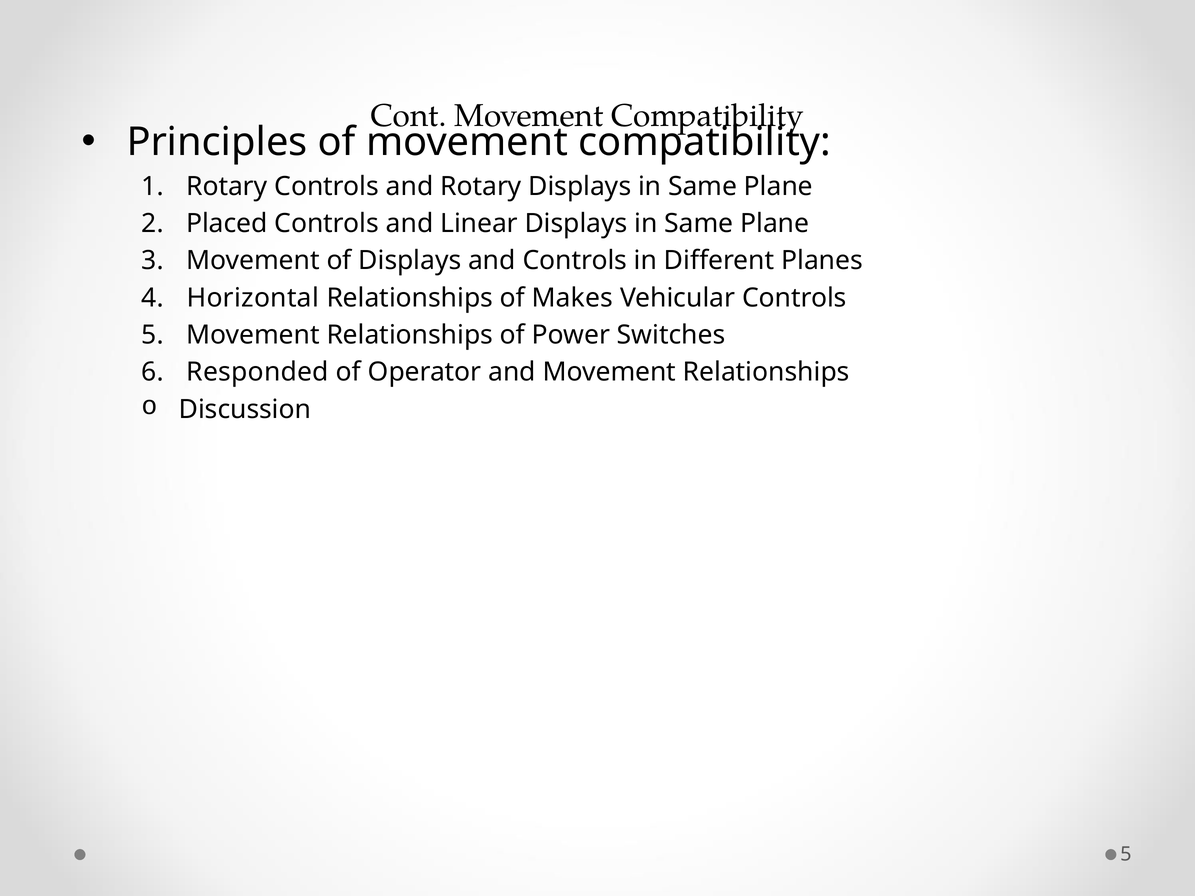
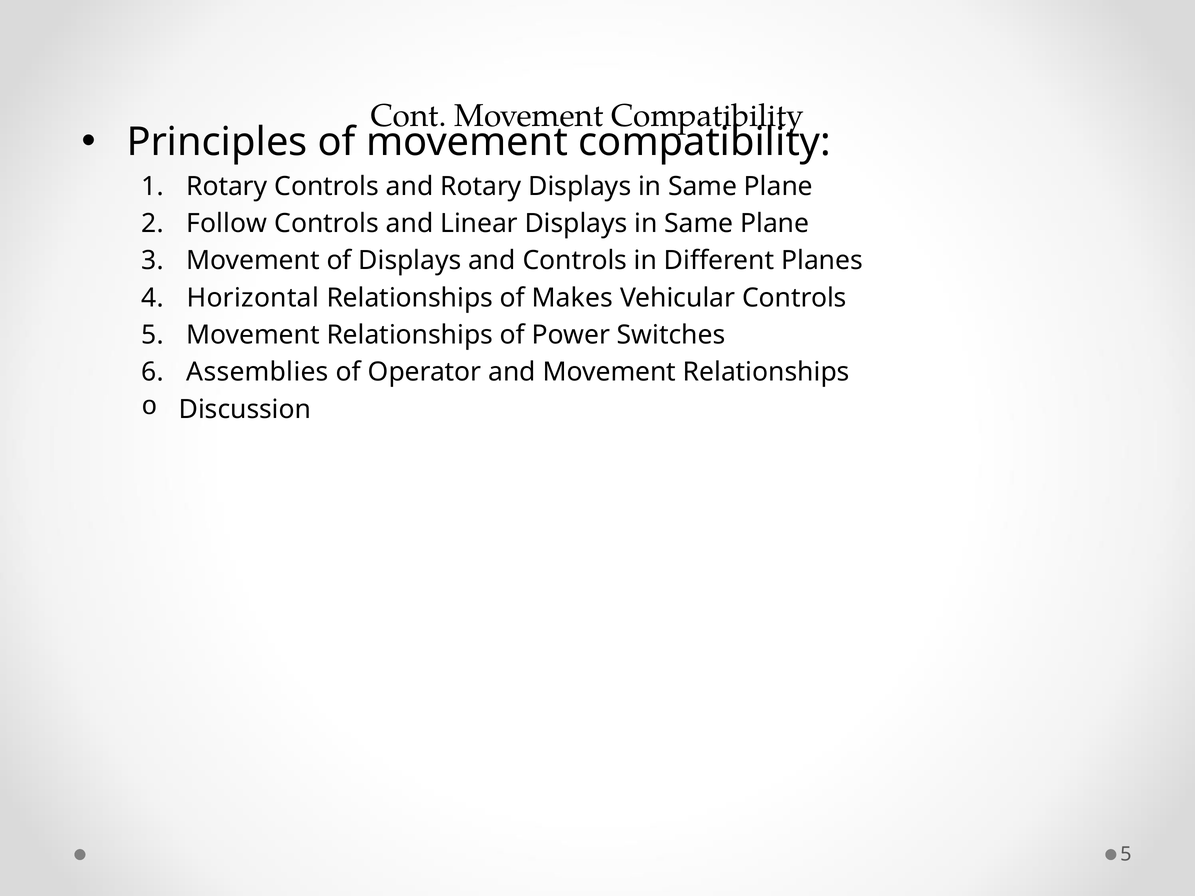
Placed: Placed -> Follow (227, 224)
Responded: Responded -> Assemblies (257, 372)
